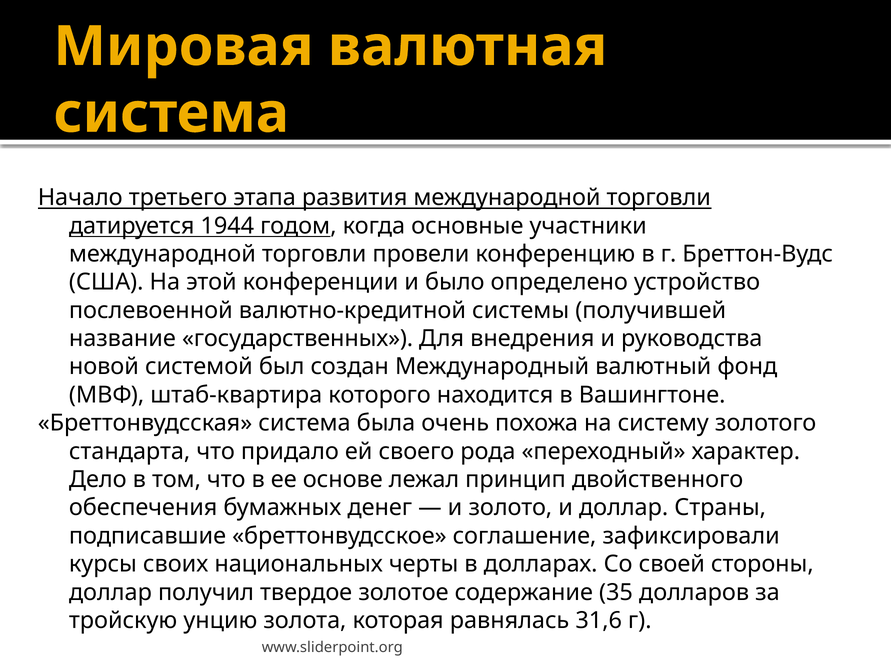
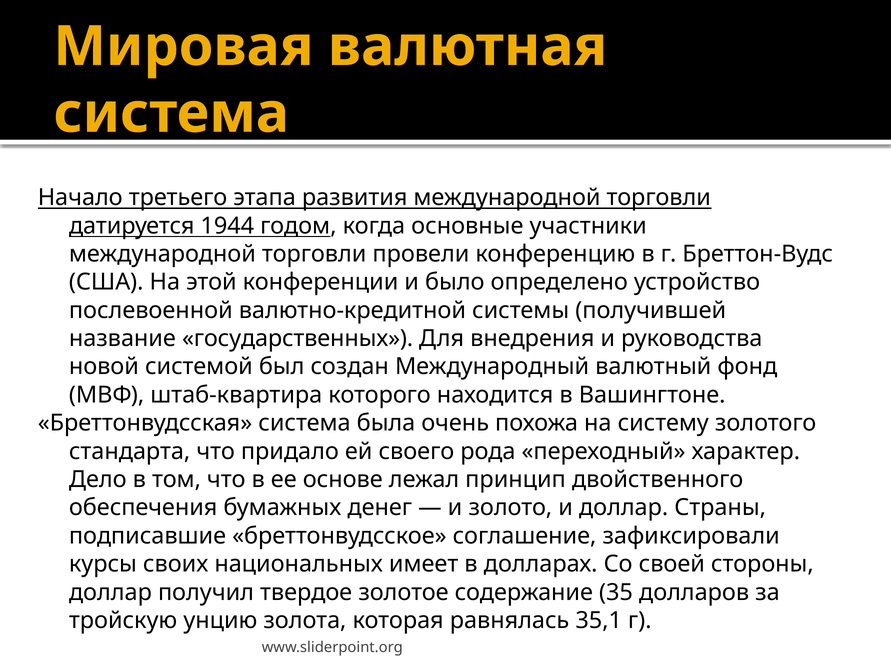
черты: черты -> имеет (424, 564)
31,6: 31,6 -> 35,1 (599, 621)
